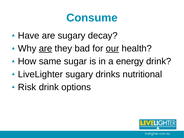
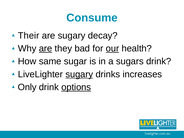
Have: Have -> Their (29, 36)
energy: energy -> sugars (130, 61)
sugary underline: none -> present (79, 74)
nutritional: nutritional -> increases (142, 74)
Risk: Risk -> Only (27, 87)
options underline: none -> present (76, 87)
